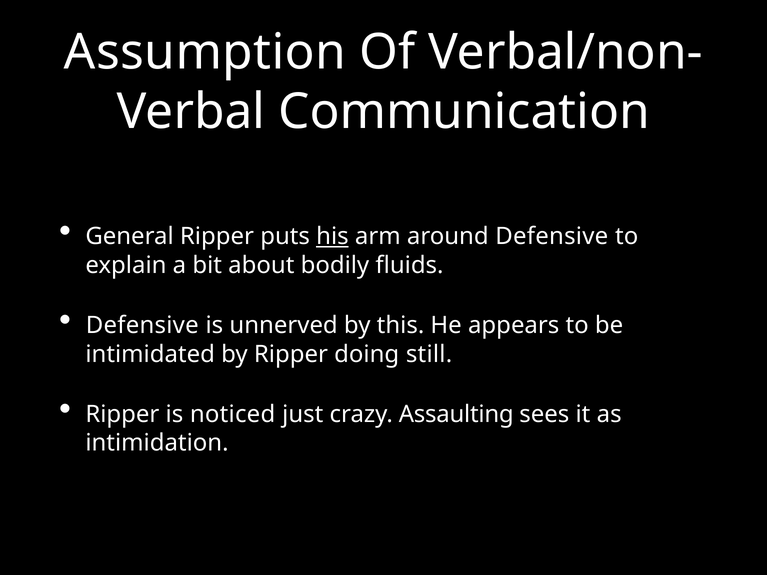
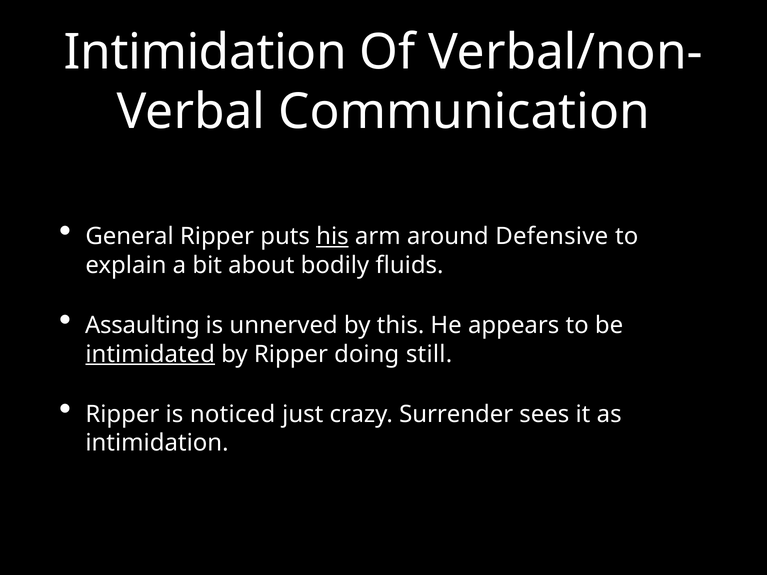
Assumption: Assumption -> Intimidation (205, 52)
Defensive: Defensive -> Assaulting (142, 325)
intimidated underline: none -> present (150, 354)
Assaulting: Assaulting -> Surrender (456, 414)
